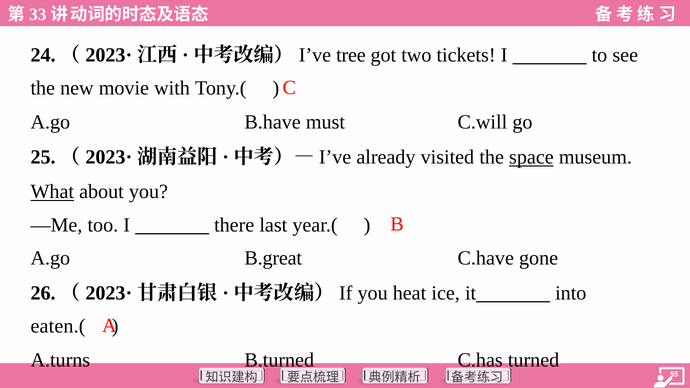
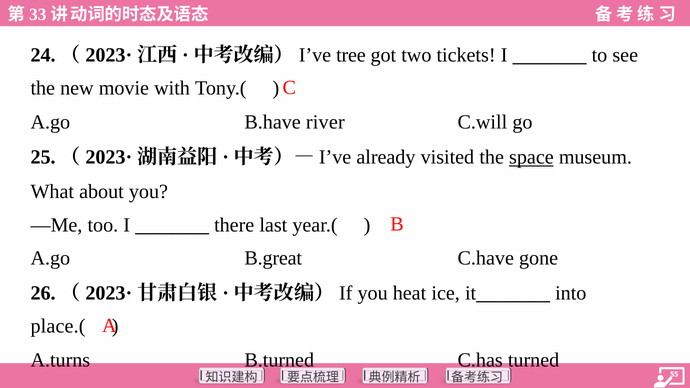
must: must -> river (325, 122)
What underline: present -> none (52, 192)
eaten.(: eaten.( -> place.( (58, 326)
